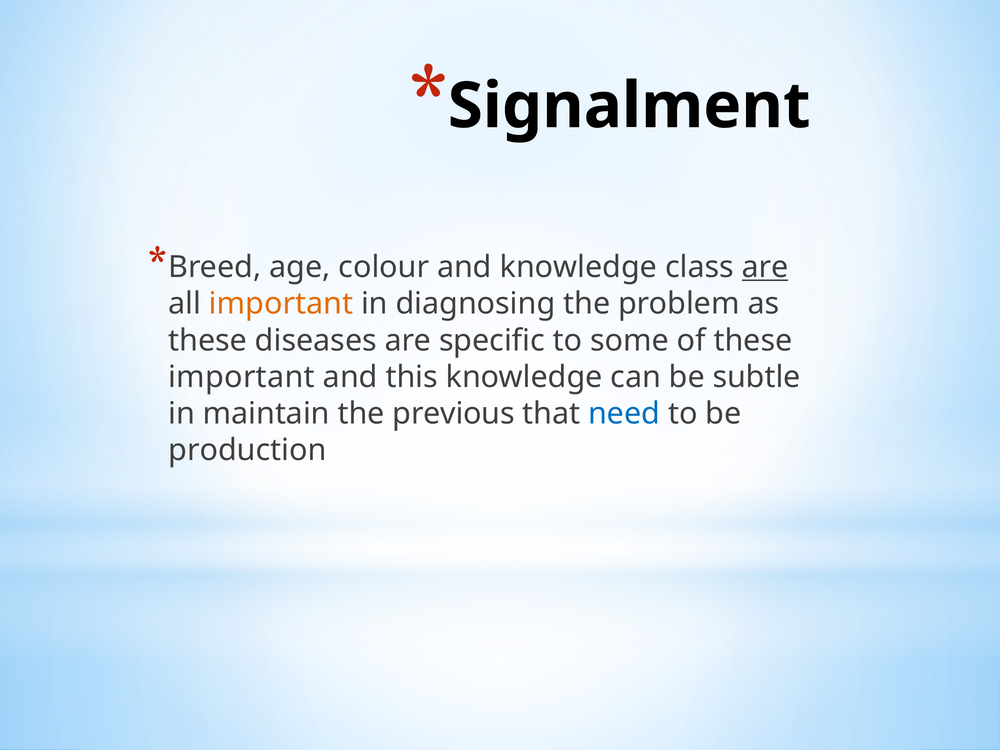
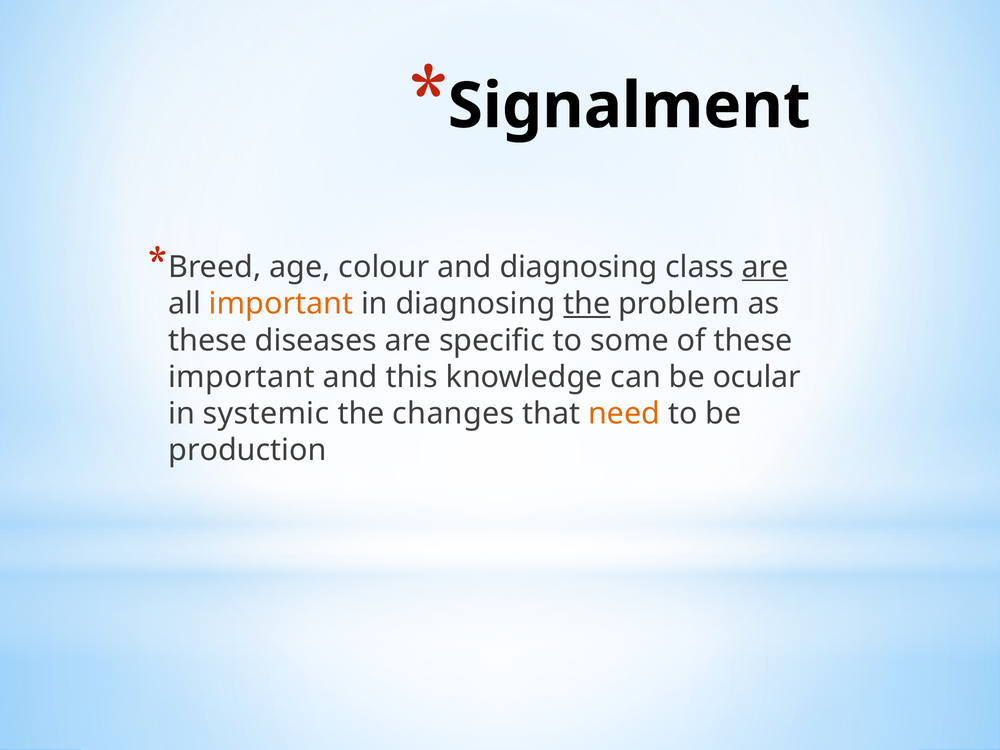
and knowledge: knowledge -> diagnosing (579, 267)
the underline: none -> present (587, 304)
subtle: subtle -> ocular (757, 377)
maintain: maintain -> systemic (266, 414)
previous: previous -> changes (453, 414)
need colour: blue -> orange (624, 414)
